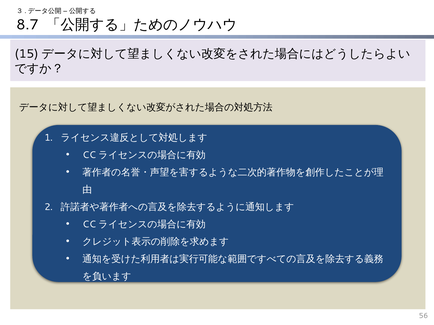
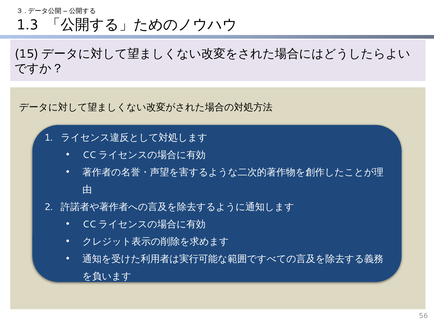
8.7: 8.7 -> 1.3 (27, 25)
